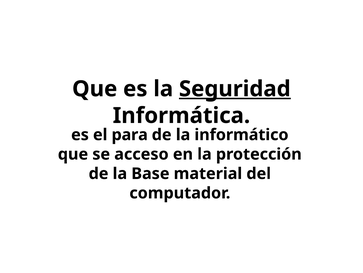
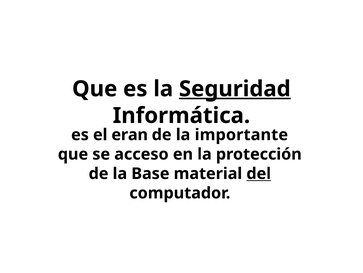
para: para -> eran (130, 134)
informático: informático -> importante (241, 134)
del underline: none -> present (259, 173)
